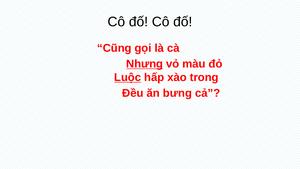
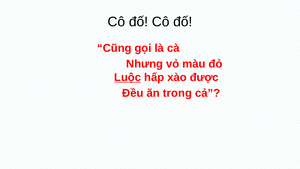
Nhưng underline: present -> none (145, 64)
trong: trong -> được (204, 77)
bưng: bưng -> trong (177, 93)
